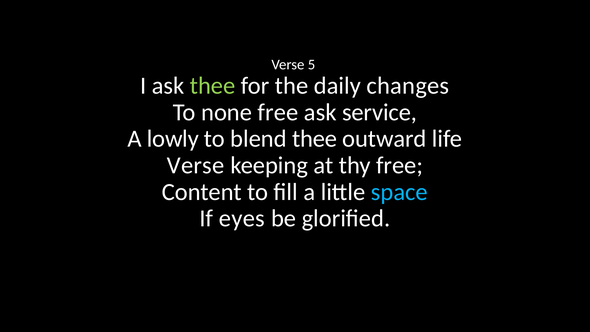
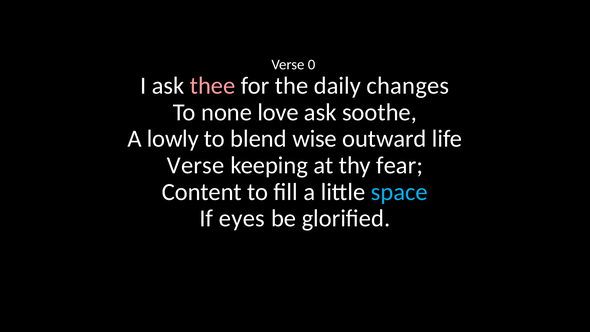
5: 5 -> 0 (311, 65)
thee colour: light green -> pink (213, 86)
none free: free -> love (278, 112)
service: service -> soothe (379, 112)
blend thee: thee -> wise (315, 139)
thy free: free -> fear (400, 165)
